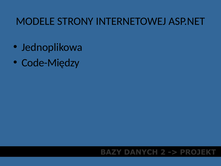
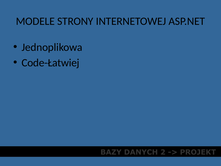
Code-Między: Code-Między -> Code-Łatwiej (50, 63)
